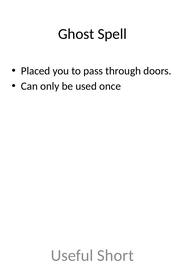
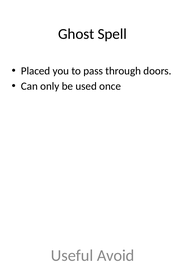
Short: Short -> Avoid (116, 256)
